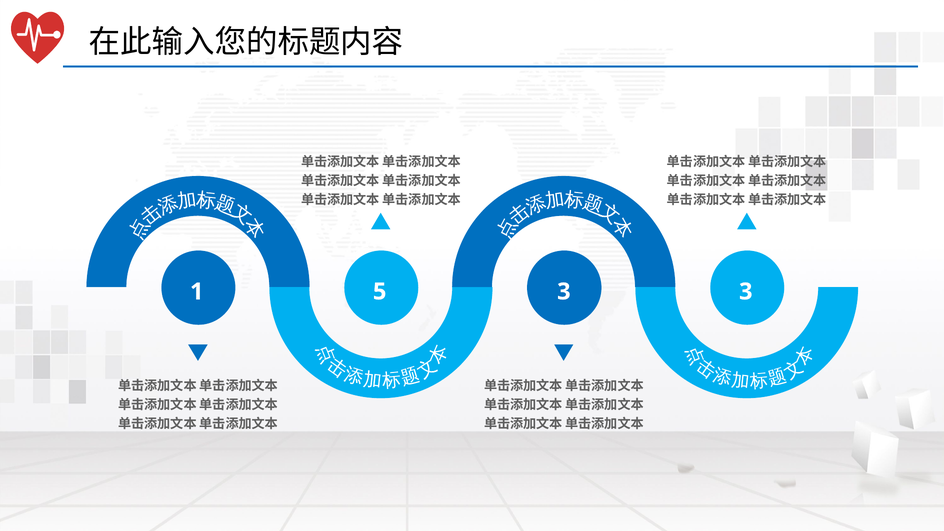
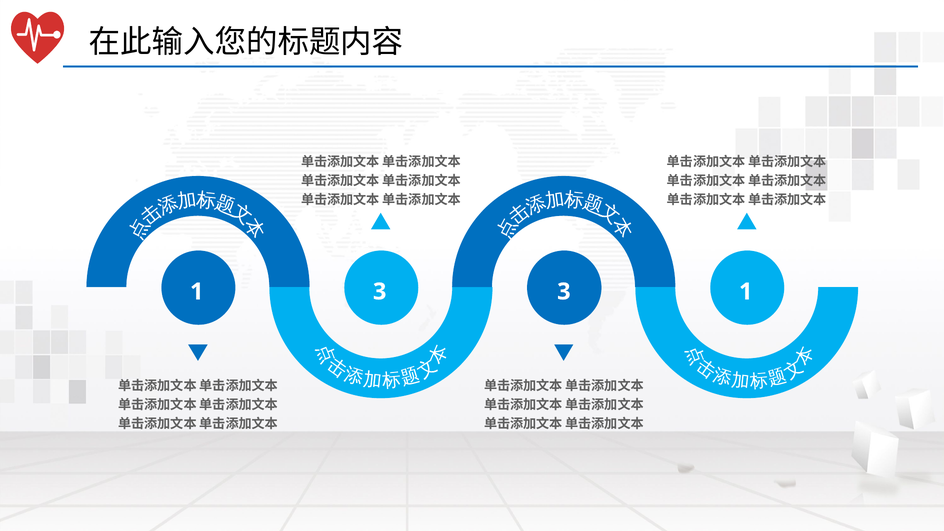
1 5: 5 -> 3 (380, 292)
3 3: 3 -> 1 (746, 292)
